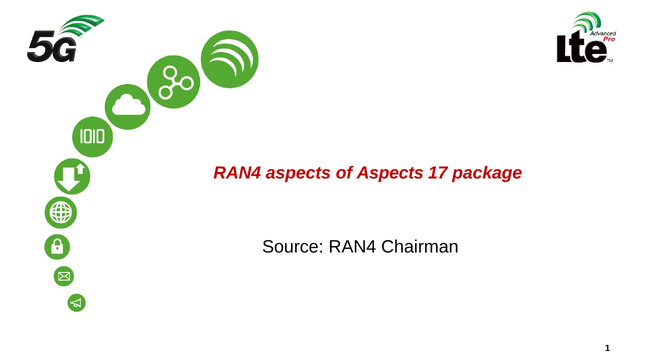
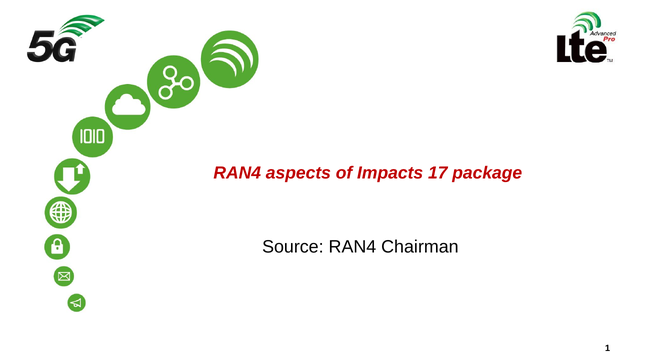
of Aspects: Aspects -> Impacts (390, 173)
